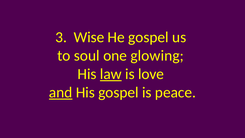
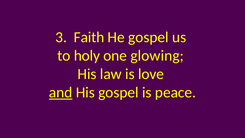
Wise: Wise -> Faith (89, 37)
soul: soul -> holy (87, 56)
law underline: present -> none (111, 74)
